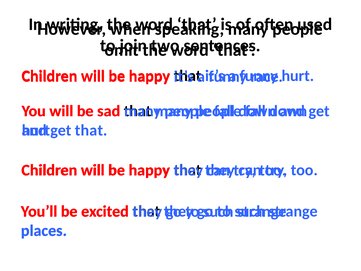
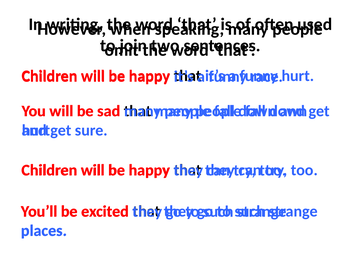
get that: that -> sure (91, 130)
